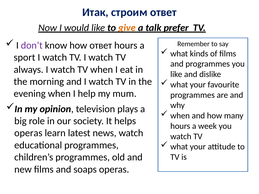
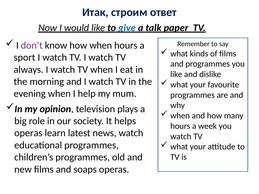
give colour: orange -> blue (127, 28)
prefer: prefer -> paper (176, 28)
how ответ: ответ -> when (101, 45)
